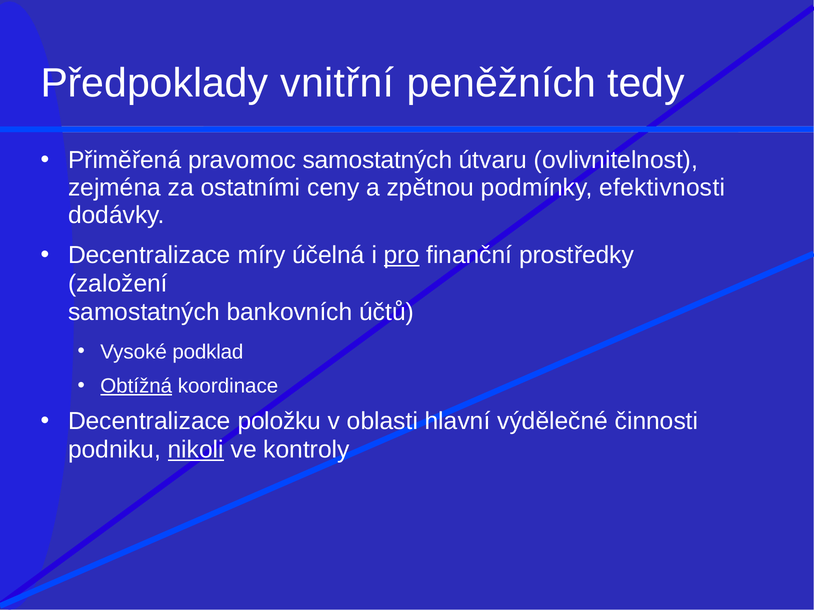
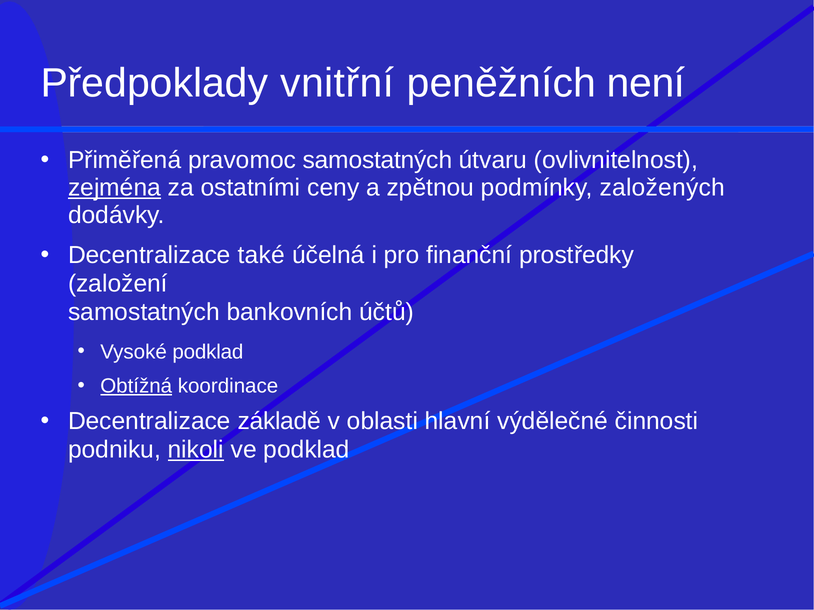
tedy: tedy -> není (646, 83)
zejména underline: none -> present (115, 188)
efektivnosti: efektivnosti -> založených (662, 188)
míry: míry -> také (261, 256)
pro underline: present -> none (402, 256)
položku: položku -> základě (279, 422)
ve kontroly: kontroly -> podklad (307, 450)
